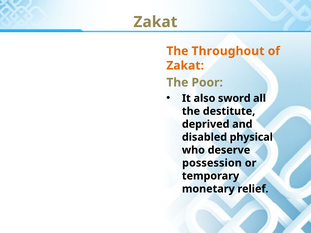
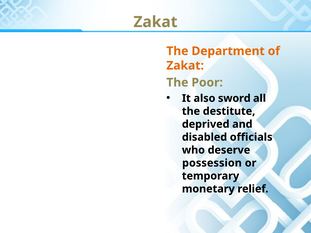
Throughout: Throughout -> Department (228, 51)
physical: physical -> officials (251, 137)
